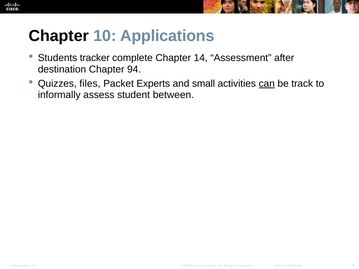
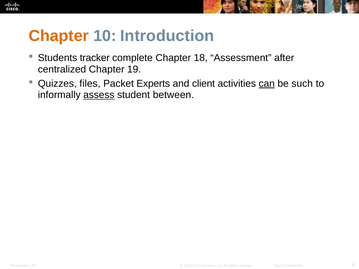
Chapter colour: black -> orange (59, 36)
Applications: Applications -> Introduction (167, 36)
14: 14 -> 18 (201, 58)
destination: destination -> centralized (62, 69)
94: 94 -> 19 (134, 69)
small: small -> client (204, 84)
track: track -> such (302, 84)
assess underline: none -> present (99, 95)
